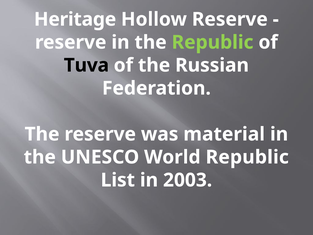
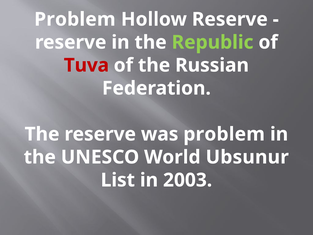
Heritage: Heritage -> Problem (75, 19)
Tuva colour: black -> red (86, 65)
was material: material -> problem (224, 134)
World Republic: Republic -> Ubsunur (247, 157)
